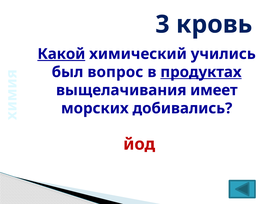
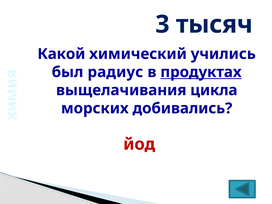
кровь: кровь -> тысяч (214, 24)
Какой underline: present -> none (61, 54)
вопрос: вопрос -> радиус (115, 72)
имеет: имеет -> цикла (214, 90)
